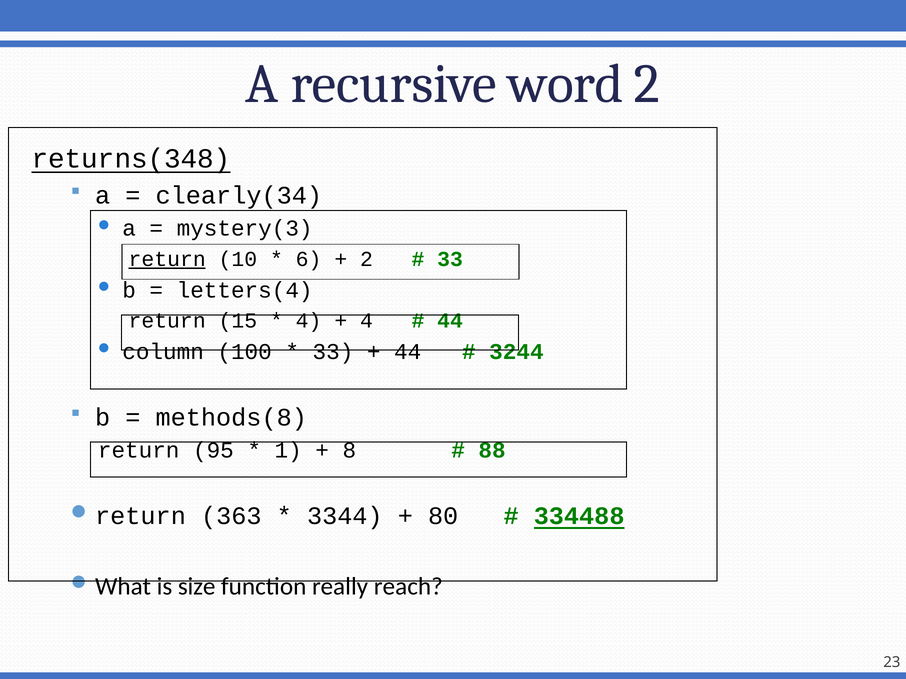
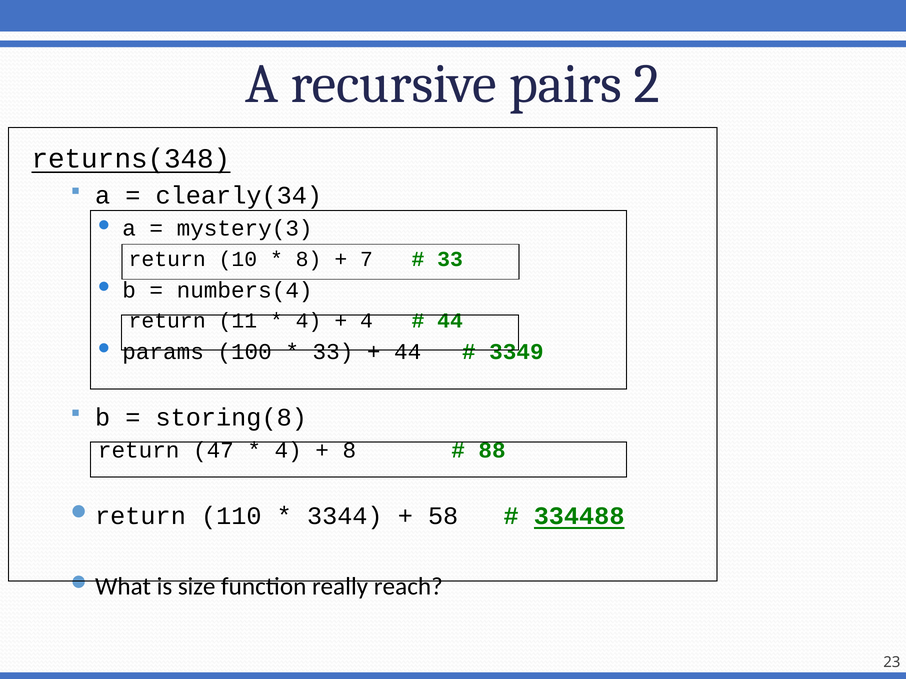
word: word -> pairs (566, 84)
return underline: present -> none (167, 259)
6: 6 -> 8 (309, 259)
2: 2 -> 7 (366, 259)
letters(4: letters(4 -> numbers(4 (245, 290)
15: 15 -> 11 (238, 321)
column: column -> params (163, 352)
3244: 3244 -> 3349 (516, 352)
methods(8: methods(8 -> storing(8 (231, 418)
95: 95 -> 47 (213, 451)
1: 1 -> 4 (288, 451)
363: 363 -> 110 (231, 516)
80: 80 -> 58 (443, 516)
